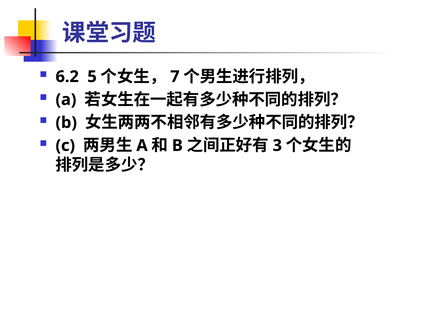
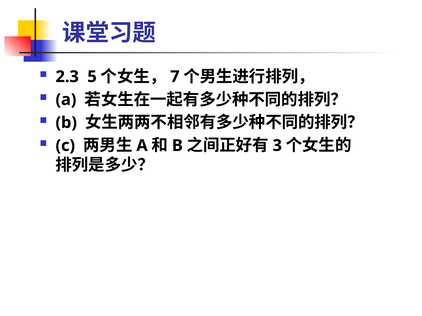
6.2: 6.2 -> 2.3 (67, 77)
